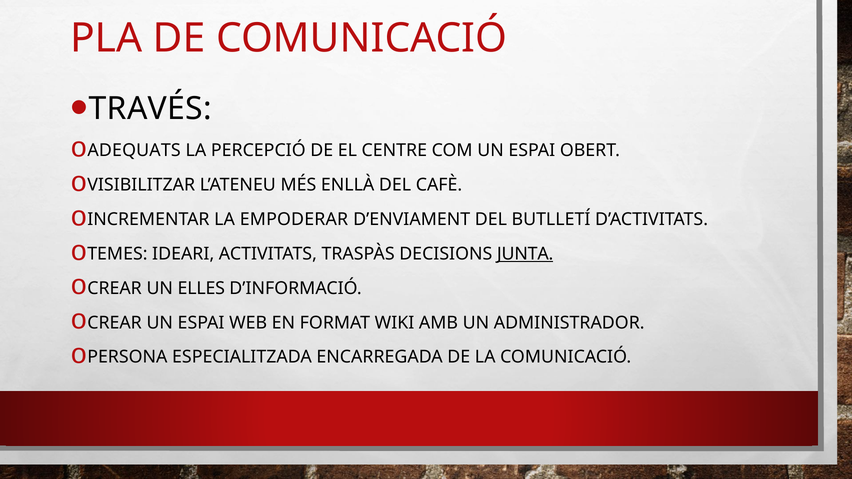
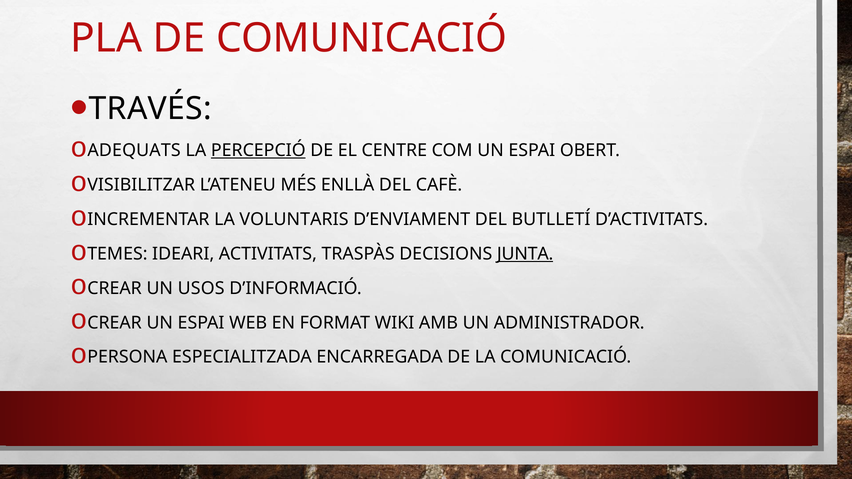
PERCEPCIÓ underline: none -> present (258, 151)
EMPODERAR: EMPODERAR -> VOLUNTARIS (294, 220)
ELLES: ELLES -> USOS (201, 288)
